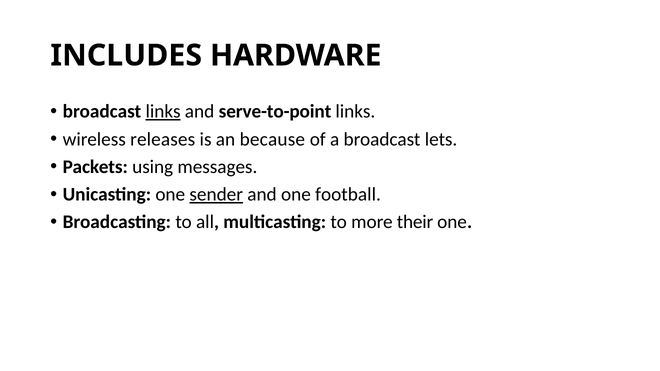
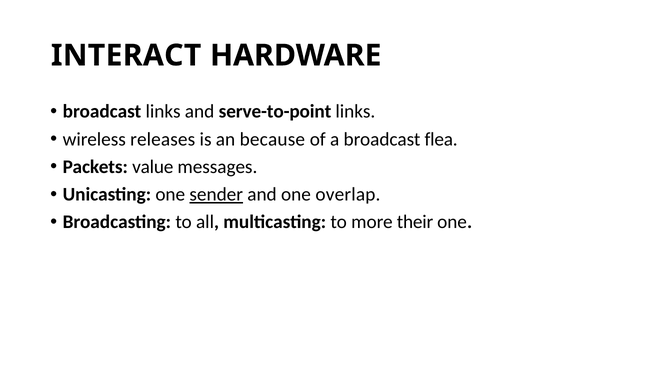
INCLUDES: INCLUDES -> INTERACT (126, 55)
links underline: present -> none (163, 112)
lets: lets -> flea (441, 139)
using: using -> value (153, 167)
football: football -> overlap (348, 195)
